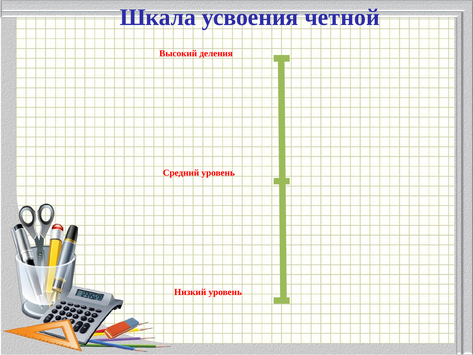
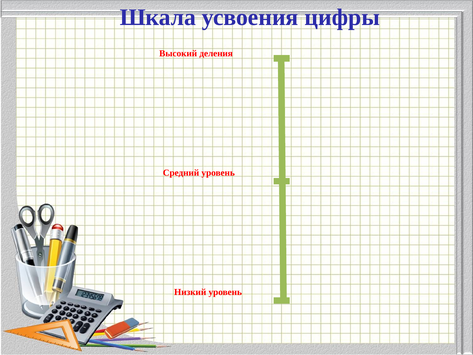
четной: четной -> цифры (342, 17)
